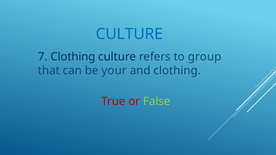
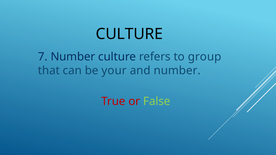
CULTURE colour: blue -> black (129, 34)
7 Clothing: Clothing -> Number (73, 57)
and clothing: clothing -> number (177, 71)
